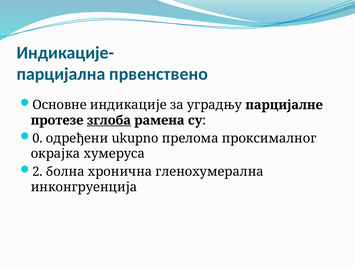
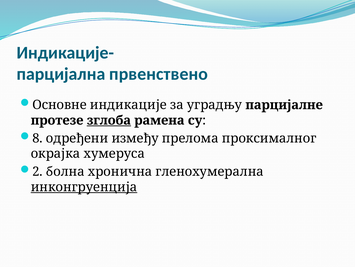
0: 0 -> 8 (37, 138)
ukupno: ukupno -> између (135, 138)
инконгруенција underline: none -> present (84, 187)
